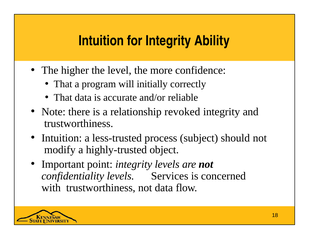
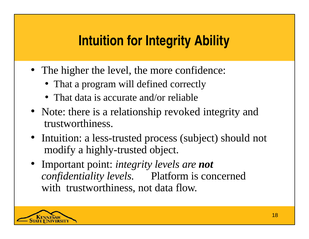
initially: initially -> defined (152, 84)
Services: Services -> Platform (170, 176)
